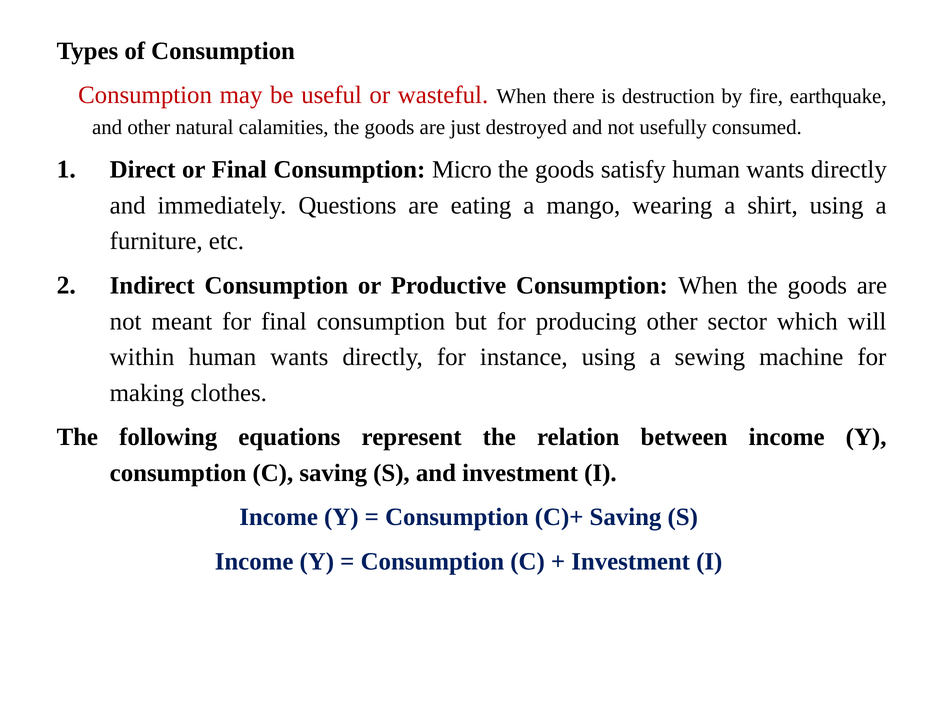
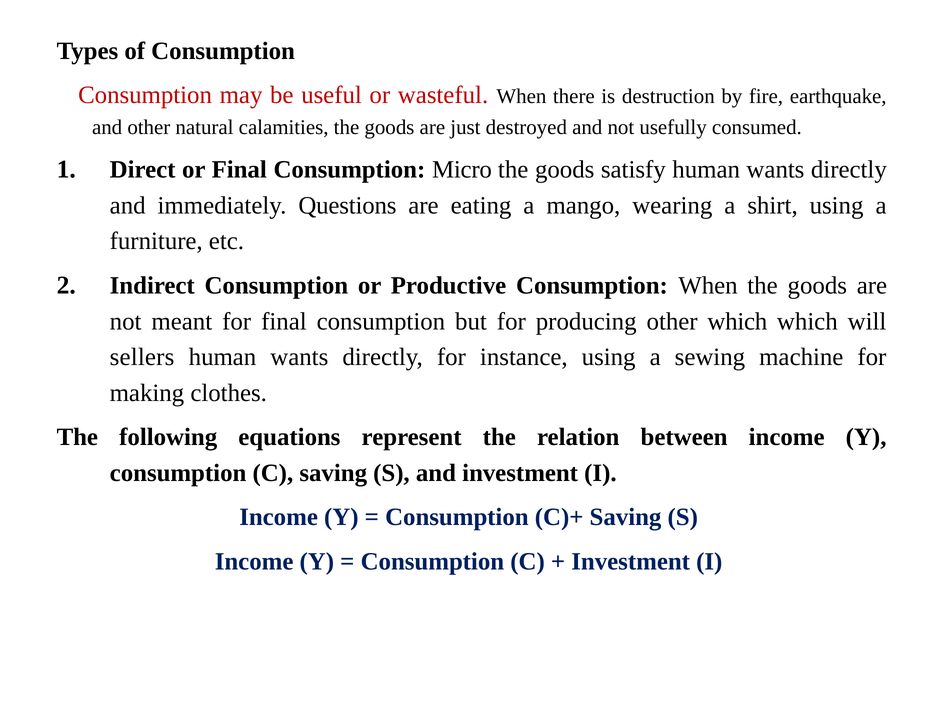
other sector: sector -> which (737, 321)
within: within -> sellers (142, 357)
